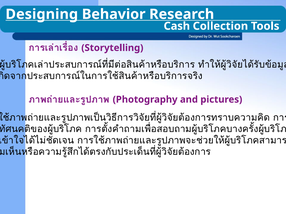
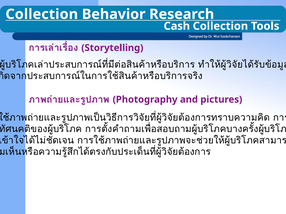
Designing: Designing -> Collection (42, 14)
